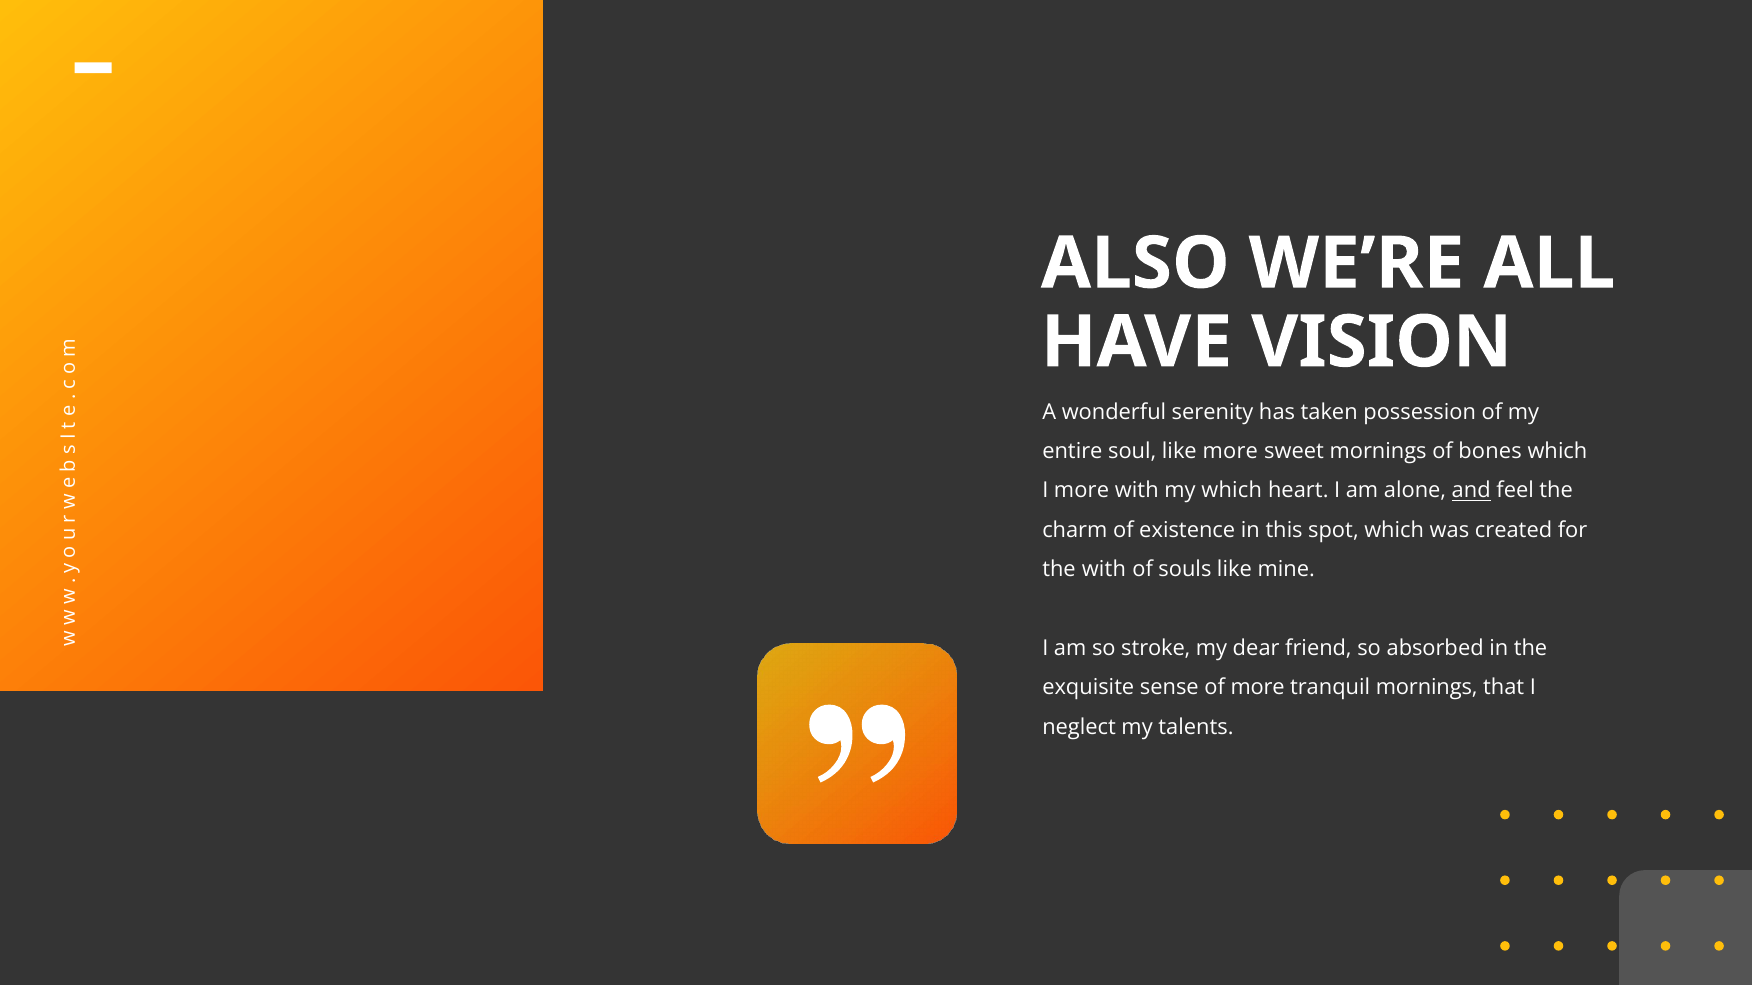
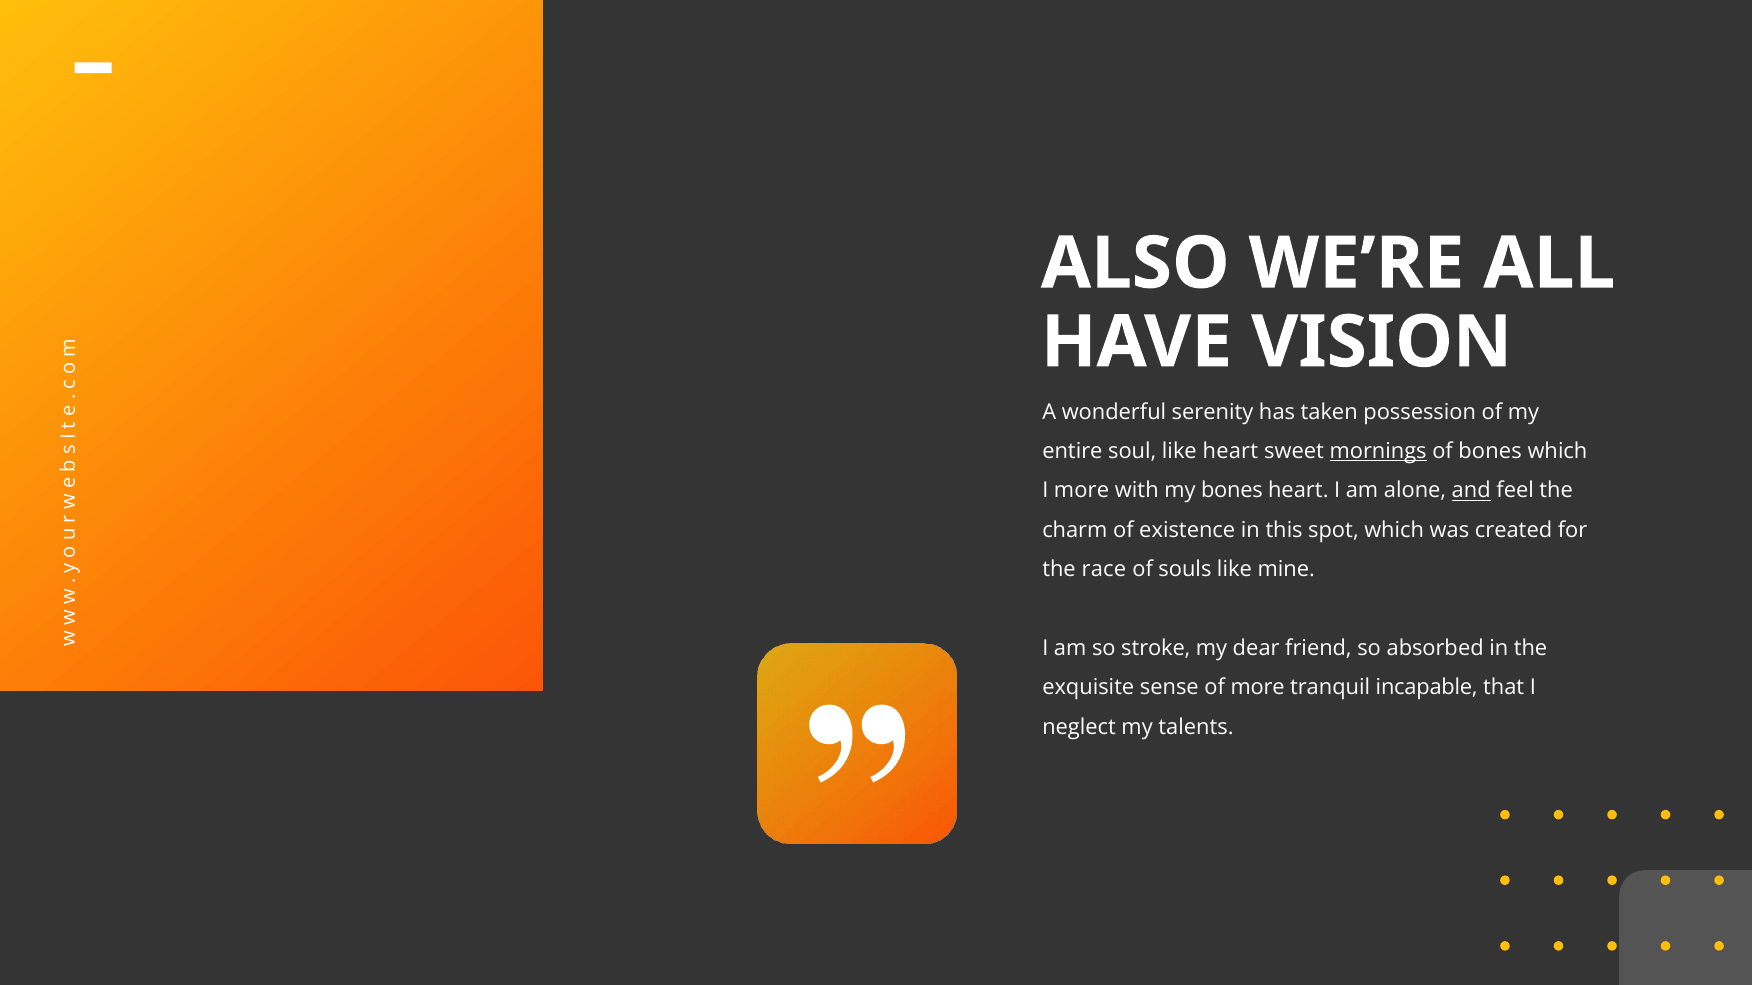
like more: more -> heart (1230, 452)
mornings underline: none -> present (1378, 452)
my which: which -> bones (1232, 491)
the with: with -> race (1104, 570)
tranquil mornings: mornings -> incapable (1427, 688)
